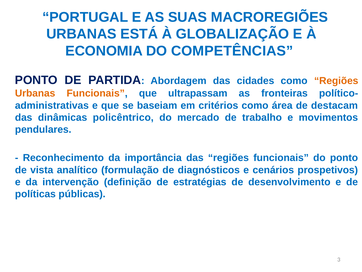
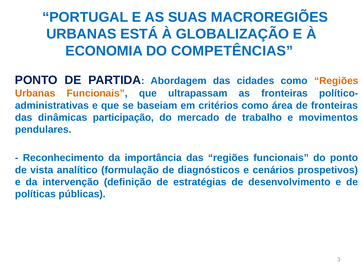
de destacam: destacam -> fronteiras (334, 105)
policêntrico: policêntrico -> participação (123, 117)
